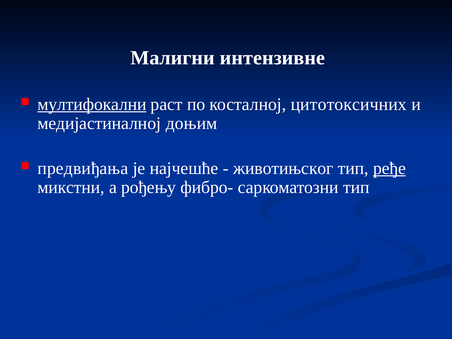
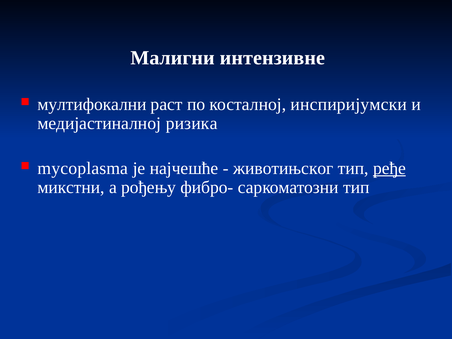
мултифокални underline: present -> none (92, 104)
цитотоксичних: цитотоксичних -> инспиријумски (349, 104)
доњим: доњим -> ризика (192, 123)
предвиђања: предвиђања -> mycoplasma (83, 168)
